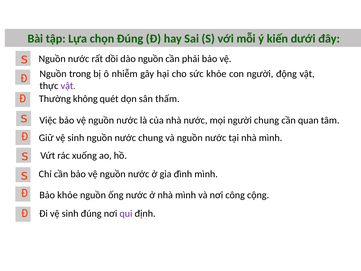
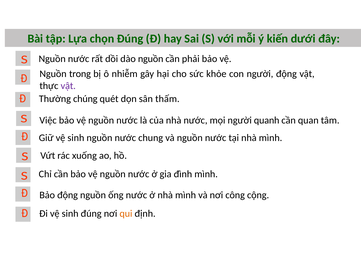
không: không -> chúng (85, 99)
người chung: chung -> quanh (267, 120)
Bảo khỏe: khỏe -> động (68, 195)
qui colour: purple -> orange (126, 213)
